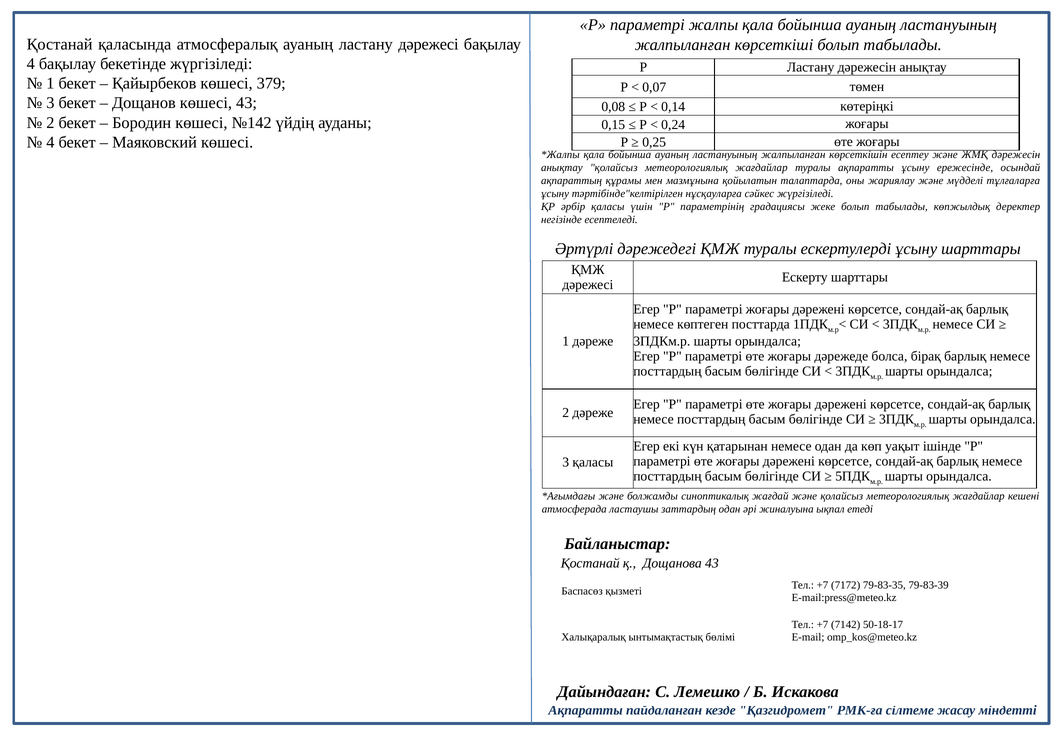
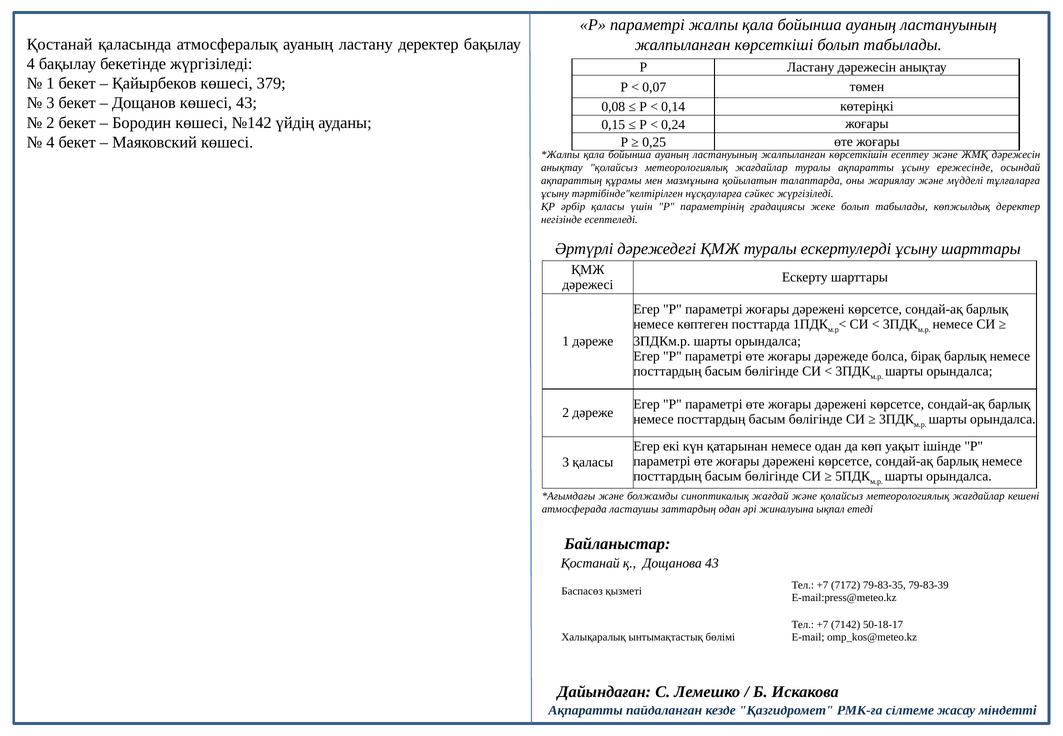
ластану дәрежесі: дәрежесі -> деректер (428, 44)
